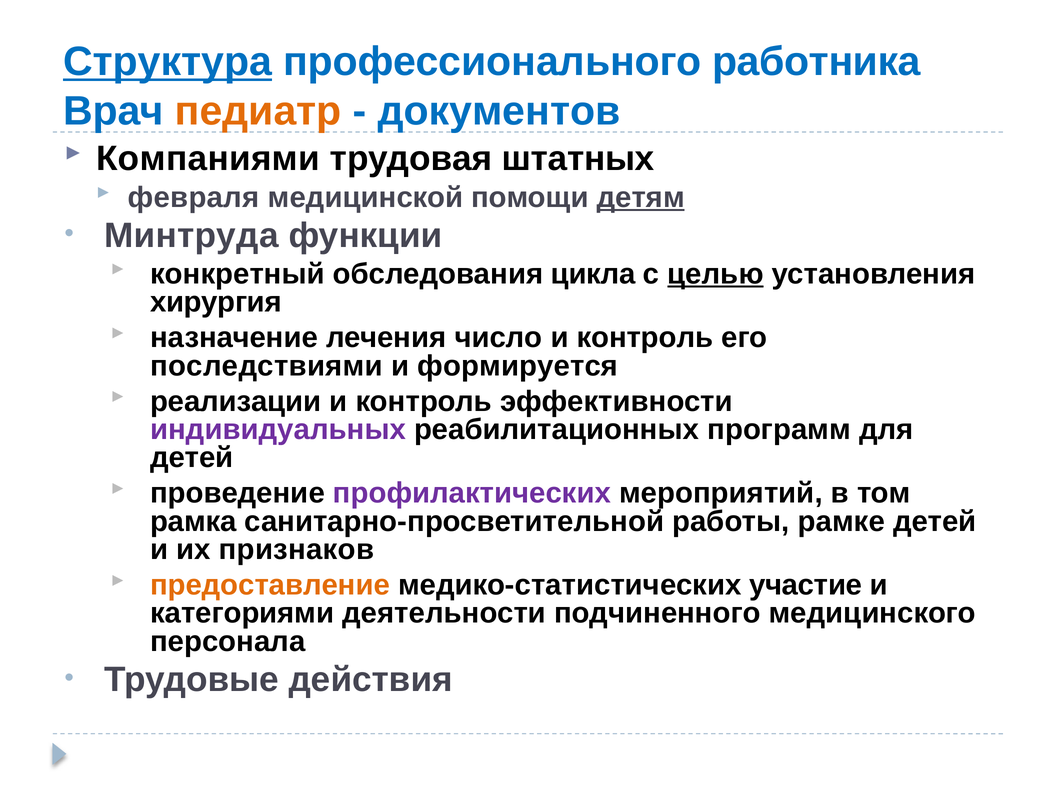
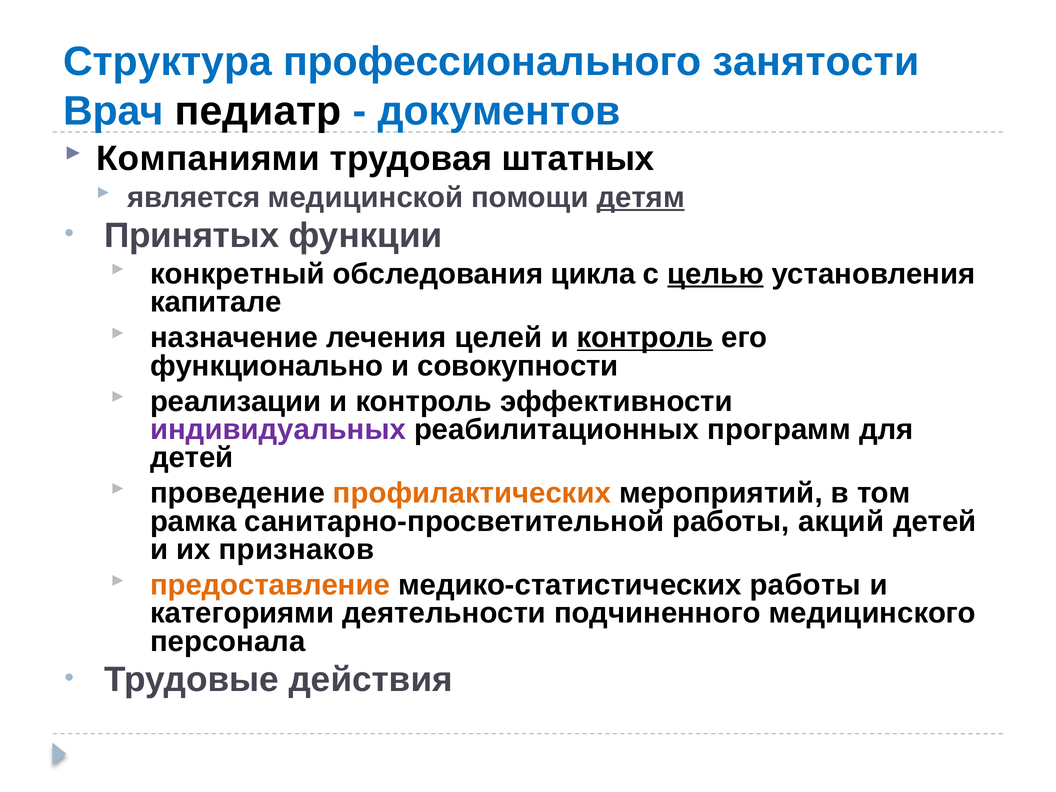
Структура underline: present -> none (168, 62)
работника: работника -> занятости (816, 62)
педиатр colour: orange -> black (258, 111)
февраля: февраля -> является (194, 197)
Минтруда: Минтруда -> Принятых (192, 235)
хирургия: хирургия -> капитале (216, 302)
число: число -> целей (498, 338)
контроль underline: none -> present (645, 338)
последствиями: последствиями -> функционально (267, 366)
формируется: формируется -> совокупности (518, 366)
профилактических colour: purple -> orange (472, 493)
рамке: рамке -> акций (841, 521)
медико-статистических участие: участие -> работы (805, 585)
